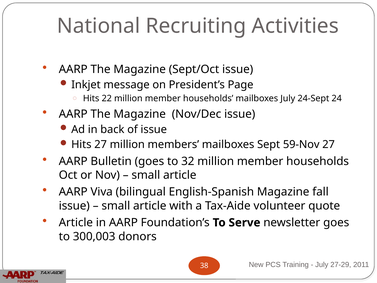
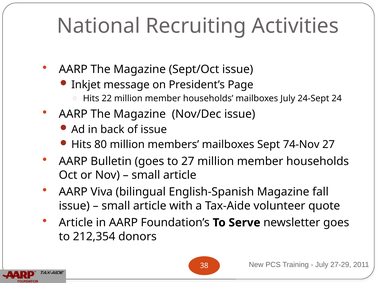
Hits 27: 27 -> 80 (101, 144)
59-Nov: 59-Nov -> 74-Nov (301, 144)
to 32: 32 -> 27 (188, 161)
300,003: 300,003 -> 212,354 (94, 236)
